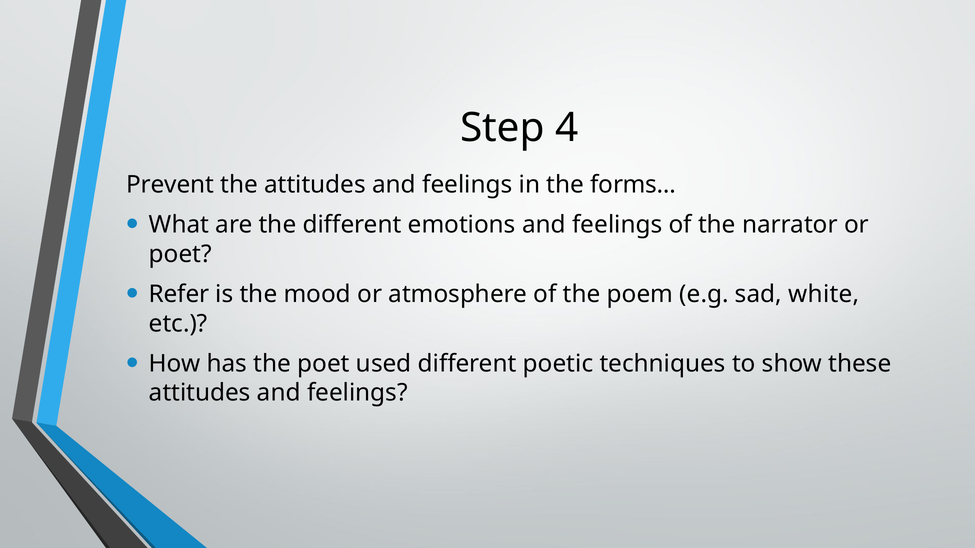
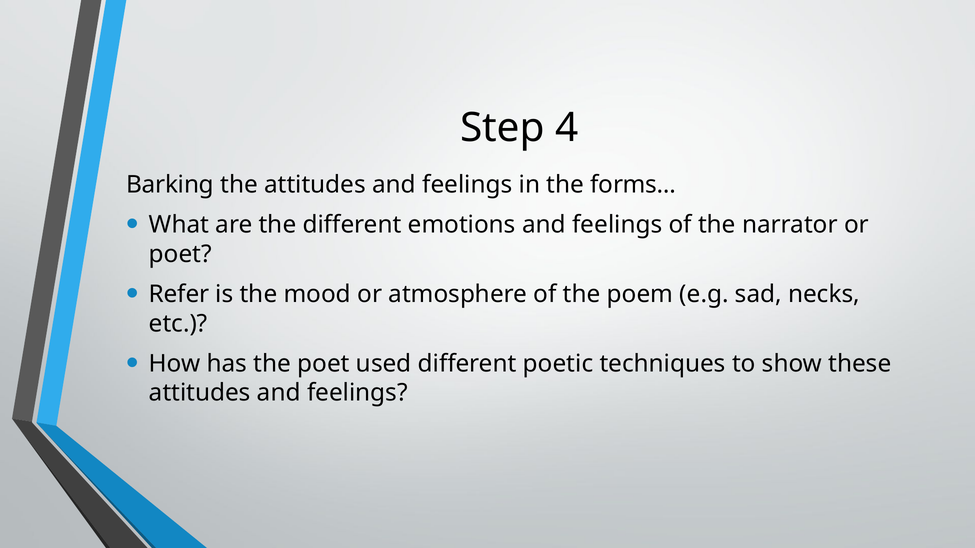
Prevent: Prevent -> Barking (170, 185)
white: white -> necks (824, 294)
